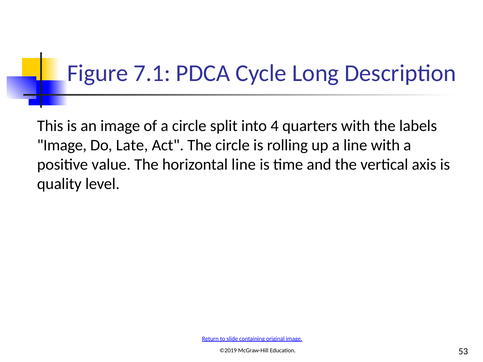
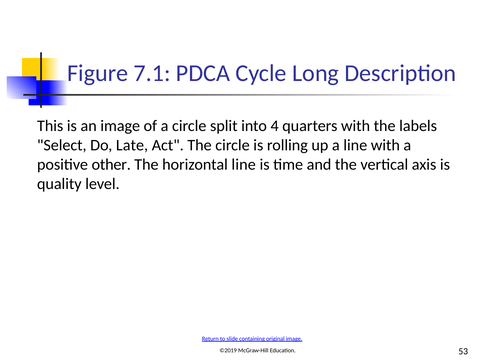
Image: Image -> Select (62, 145)
value: value -> other (111, 165)
